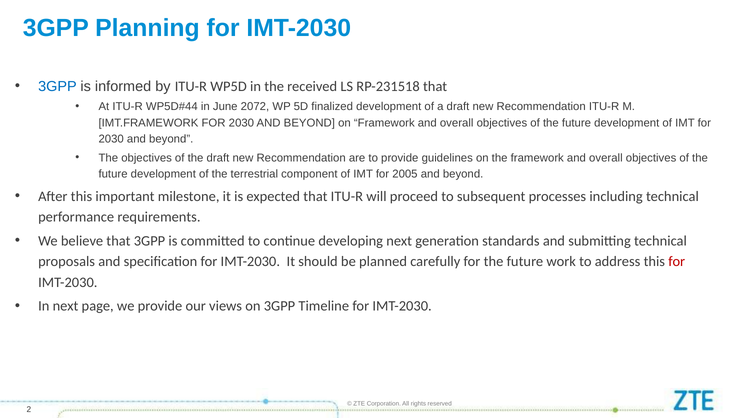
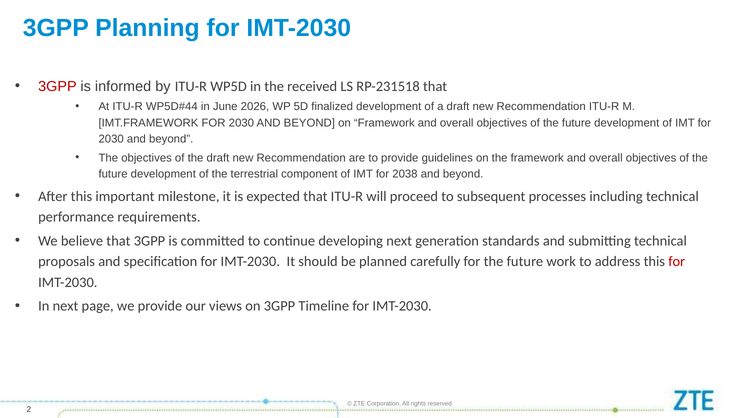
3GPP colour: blue -> red (57, 86)
2072: 2072 -> 2026 (255, 107)
2005: 2005 -> 2038 (405, 174)
